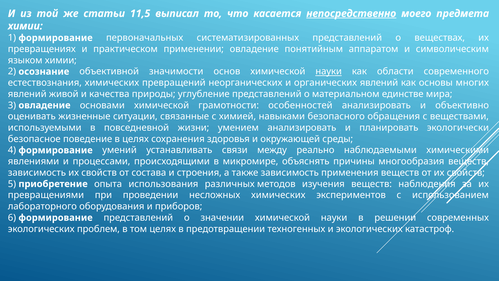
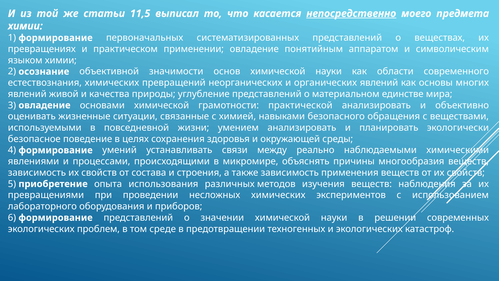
науки underline: present -> none (329, 71)
особенностей: особенностей -> практической (300, 105)
том целях: целях -> среде (163, 229)
